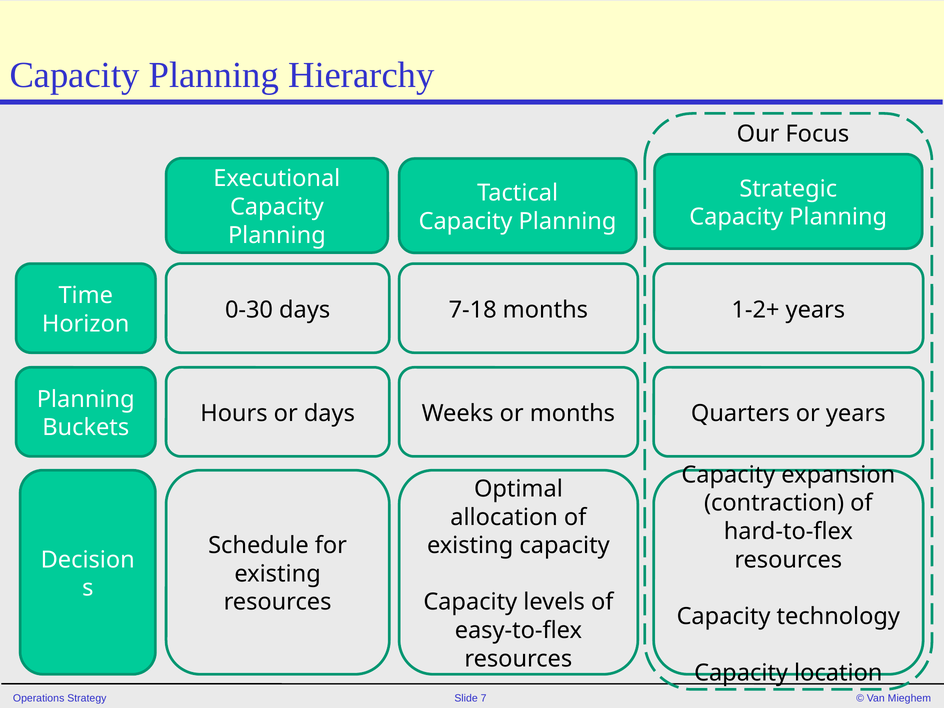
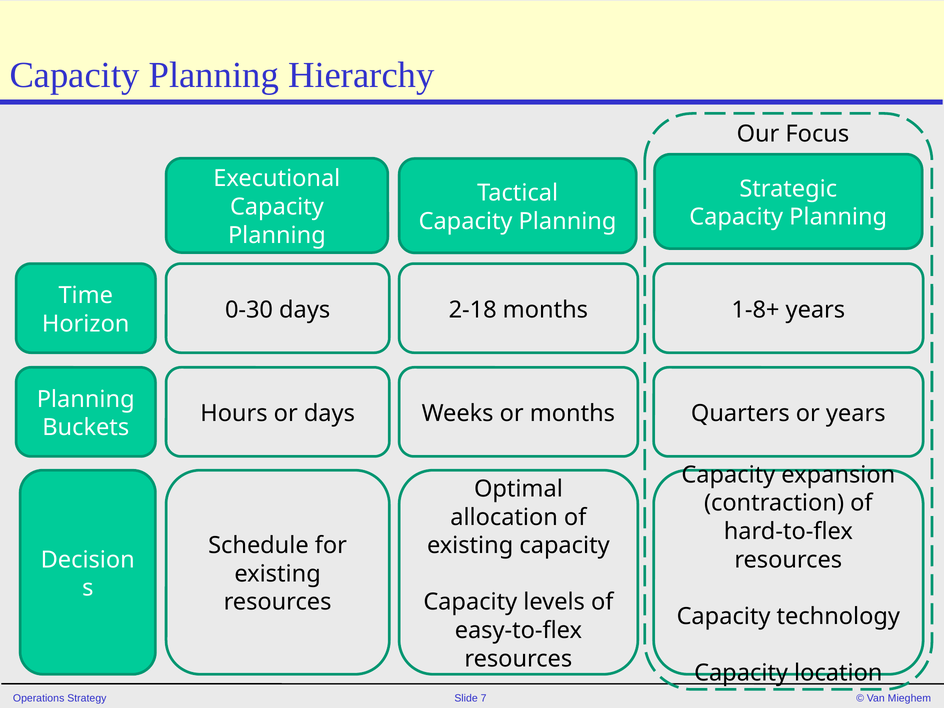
7-18: 7-18 -> 2-18 (473, 310)
1-2+: 1-2+ -> 1-8+ (755, 310)
